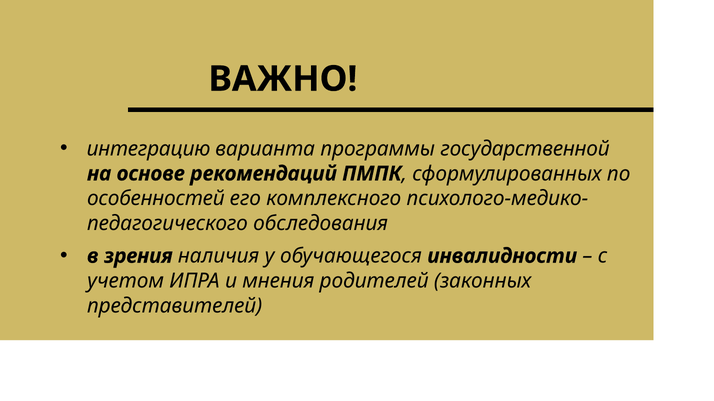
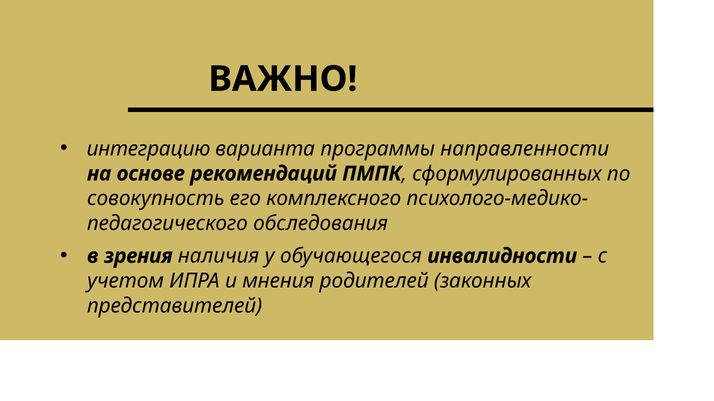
государственной: государственной -> направленности (525, 149)
особенностей: особенностей -> совокупность (156, 199)
